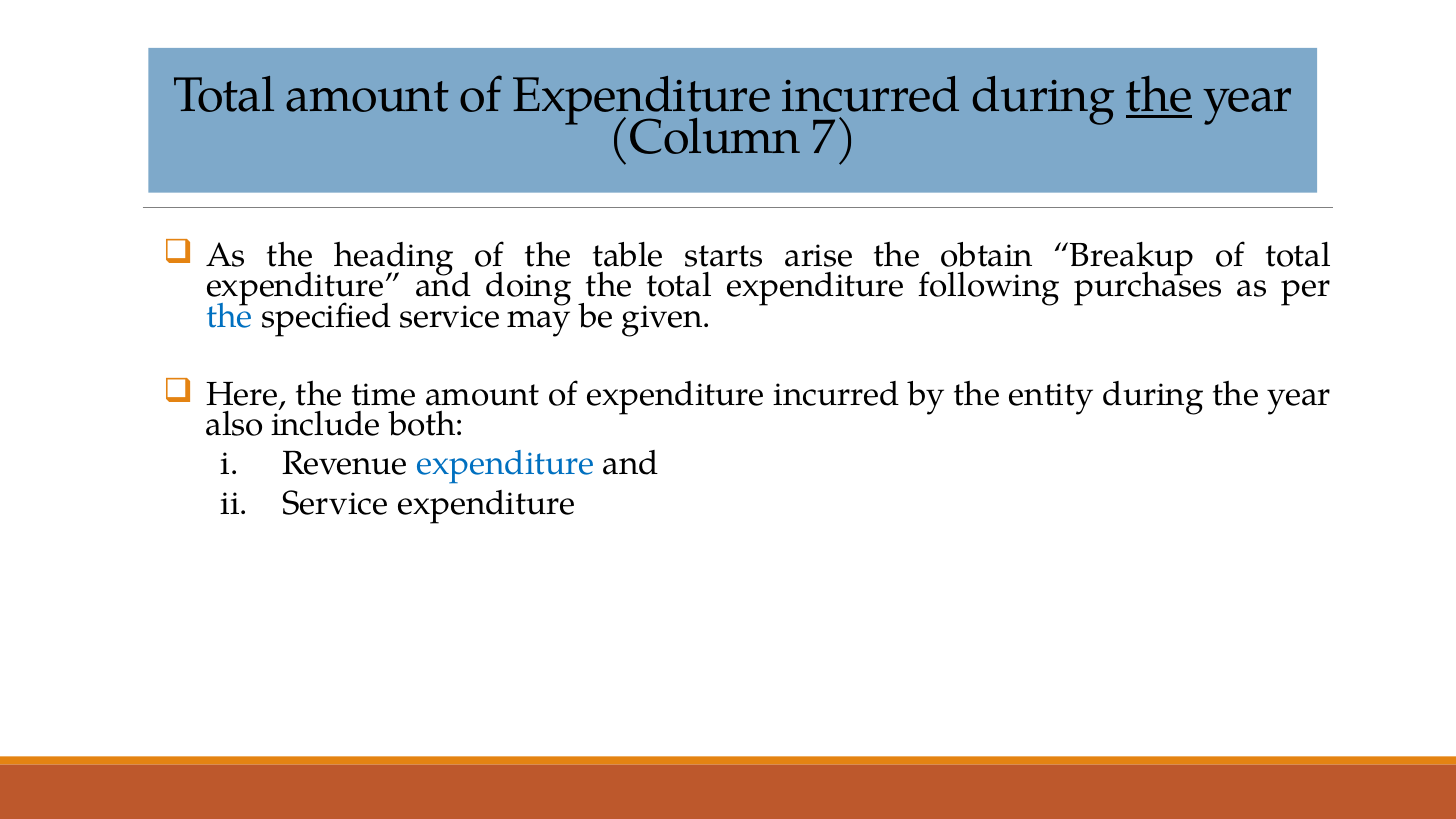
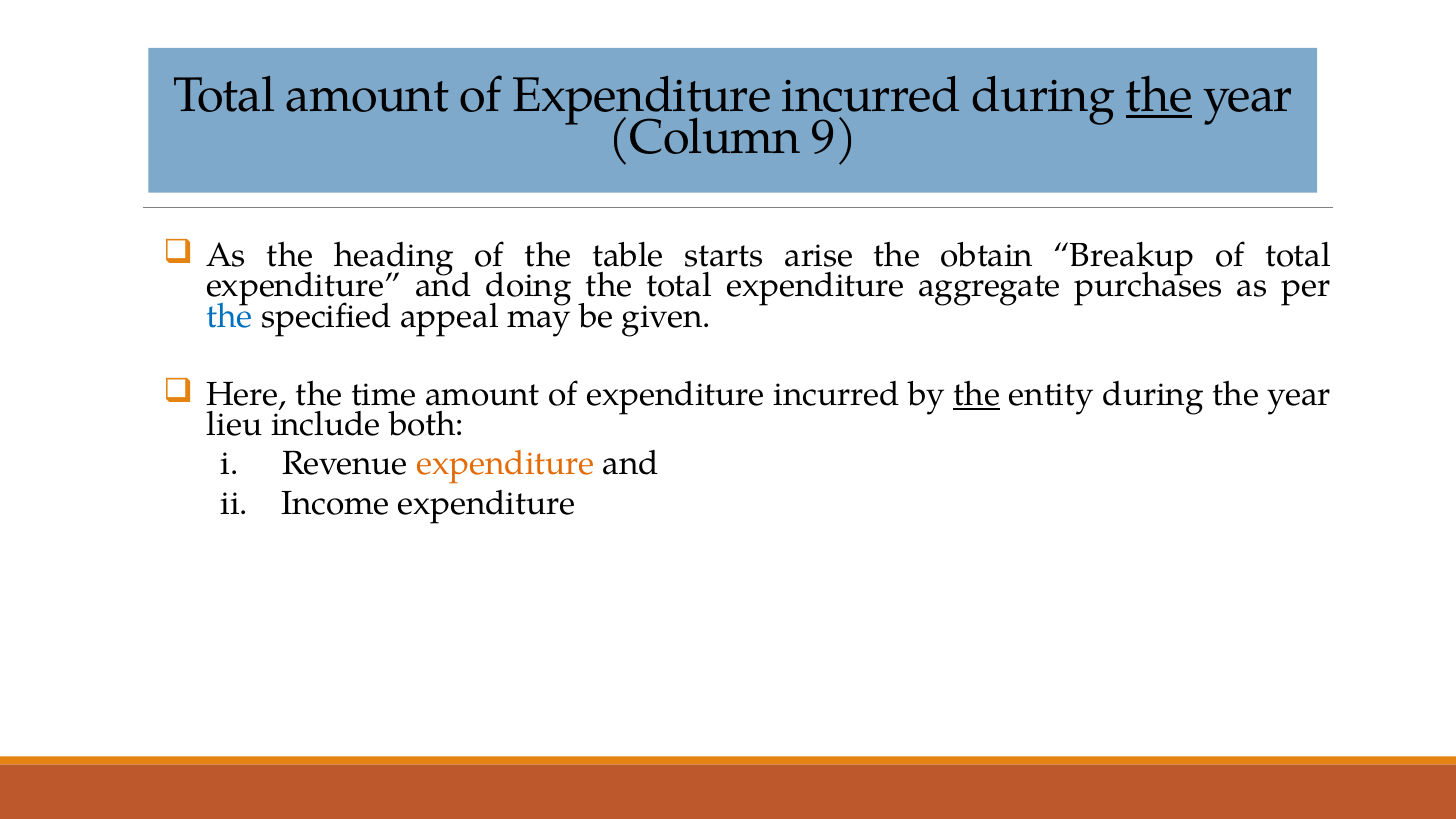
7: 7 -> 9 (835, 138)
following: following -> aggregate (990, 286)
specified service: service -> appeal (450, 316)
the underline: none -> present (977, 395)
also: also -> lieu (234, 425)
expenditure colour: blue -> orange (505, 464)
Service: Service -> Income (336, 503)
